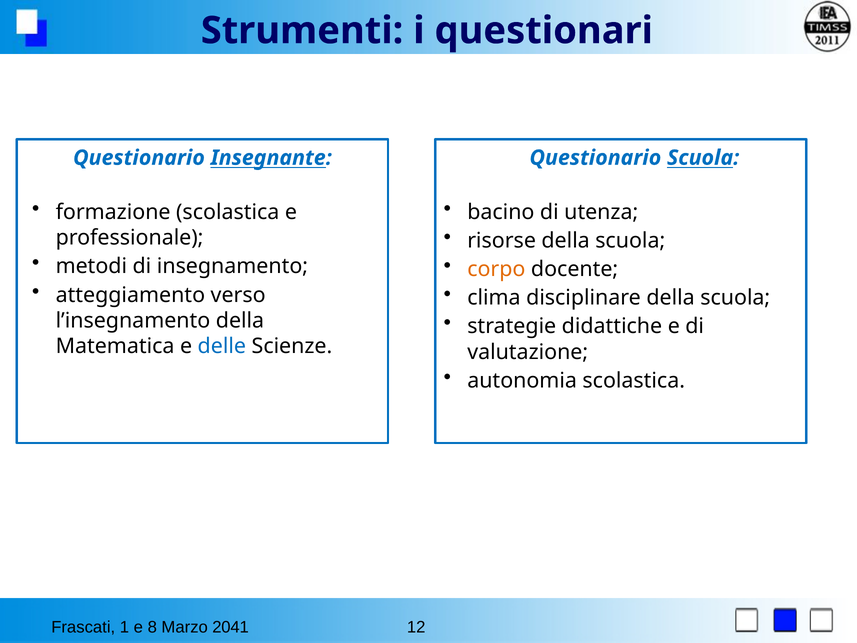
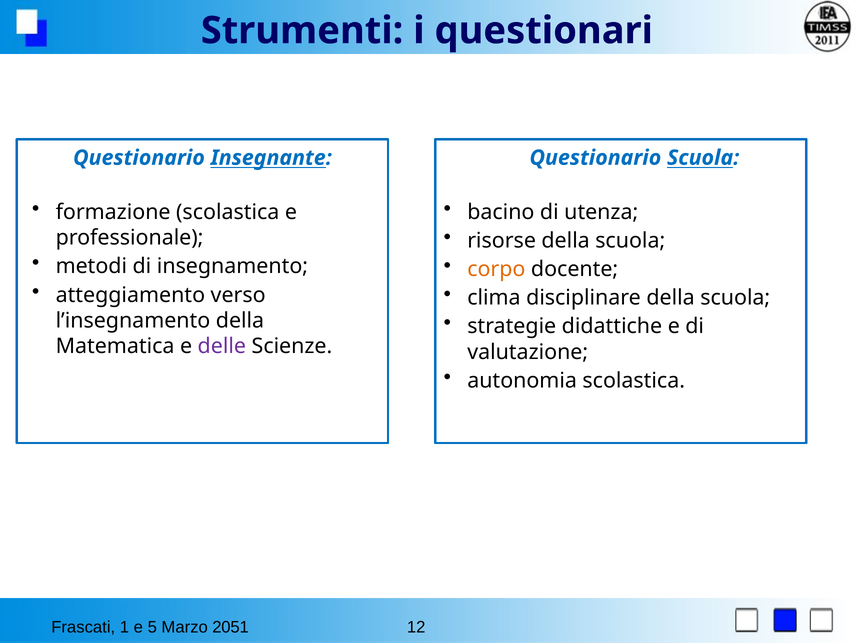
delle colour: blue -> purple (222, 346)
8: 8 -> 5 (152, 627)
2041: 2041 -> 2051 (231, 627)
